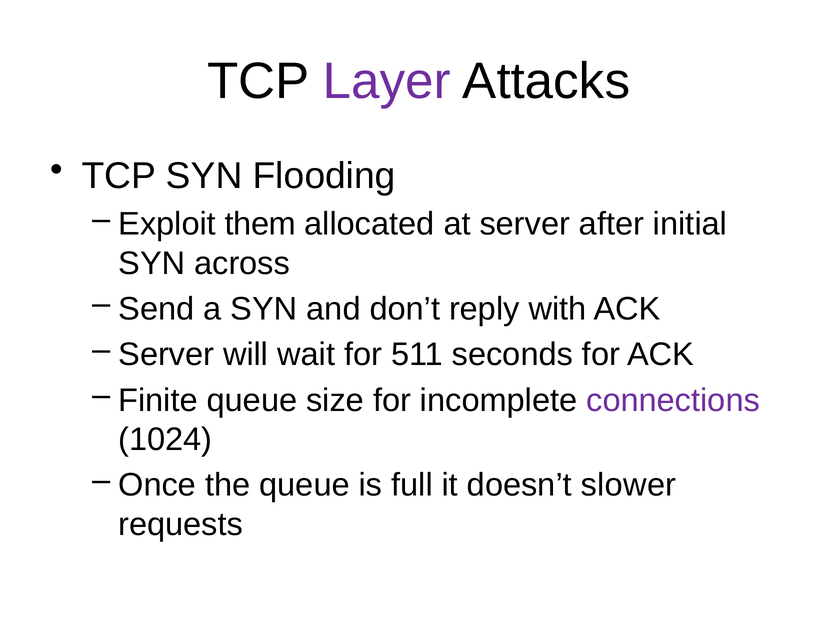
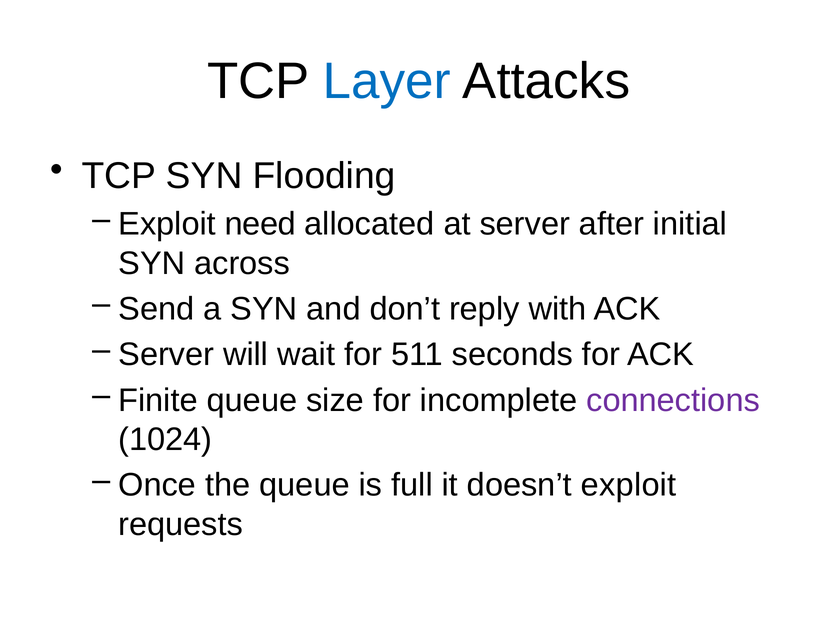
Layer colour: purple -> blue (387, 81)
them: them -> need (260, 224)
doesn’t slower: slower -> exploit (629, 485)
